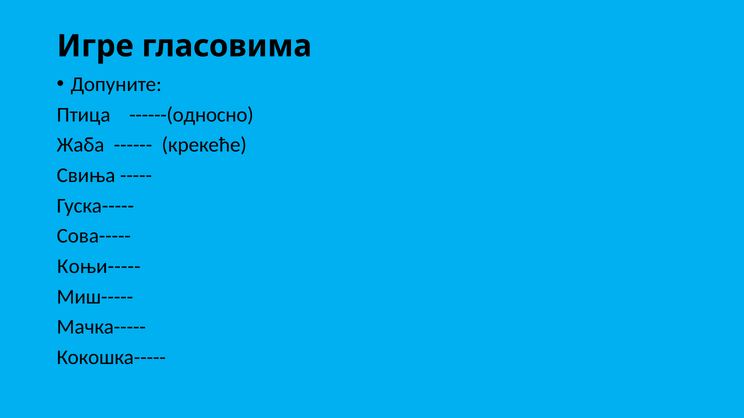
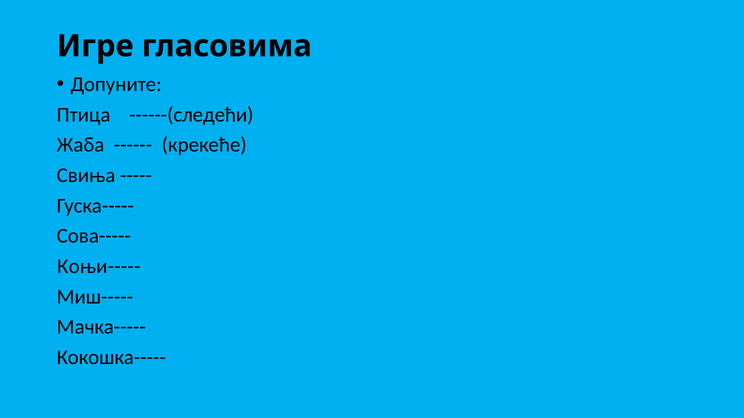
------(односно: ------(односно -> ------(следећи (191, 115)
